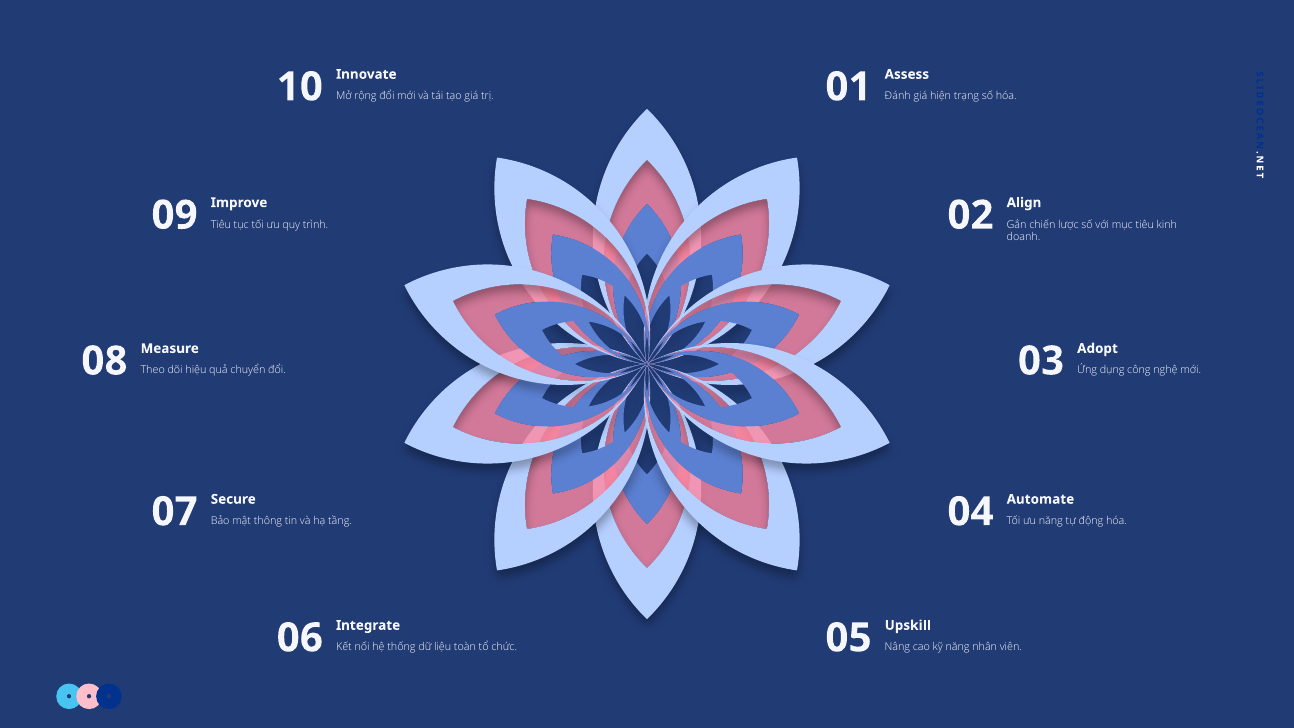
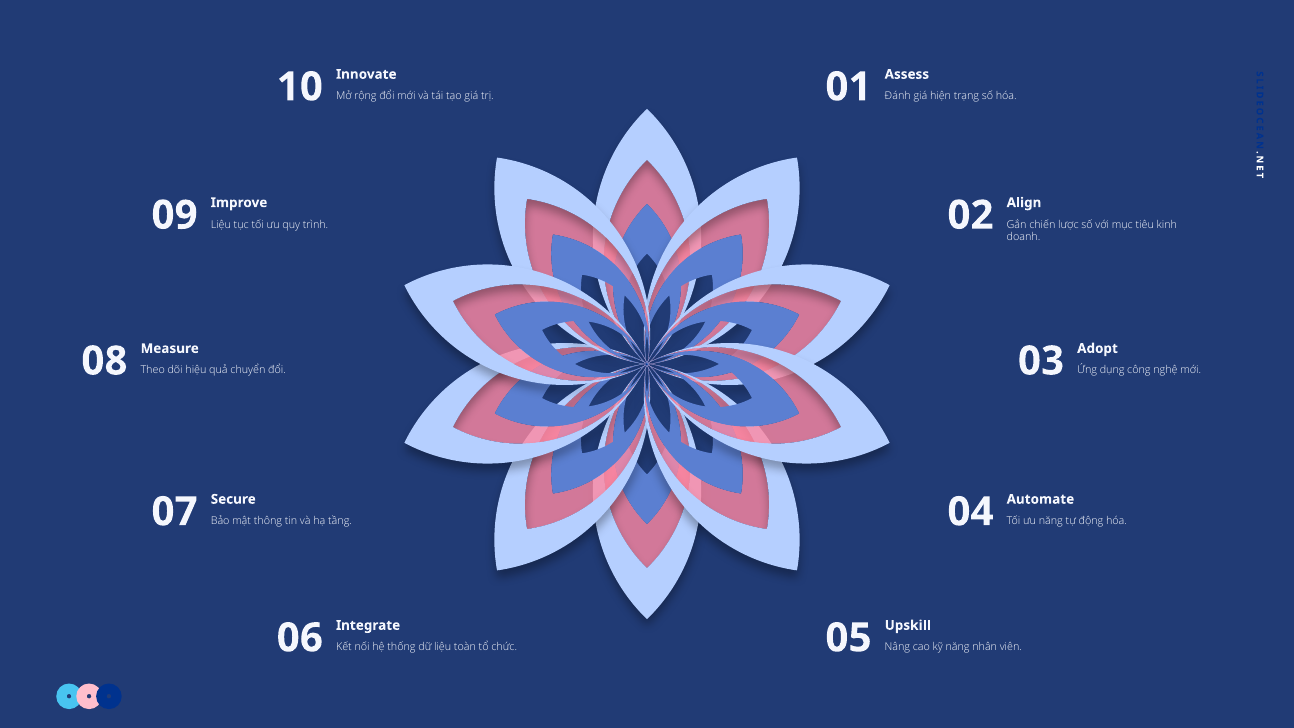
Tiêu: Tiêu -> Liệu (221, 224)
